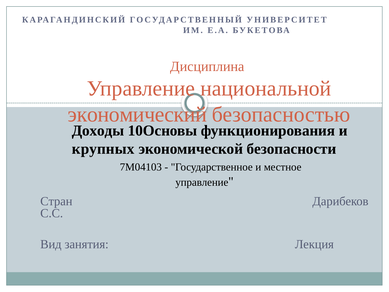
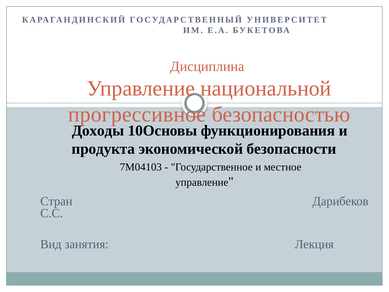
экономический: экономический -> прогрессивное (137, 114)
крупных: крупных -> продукта (103, 149)
